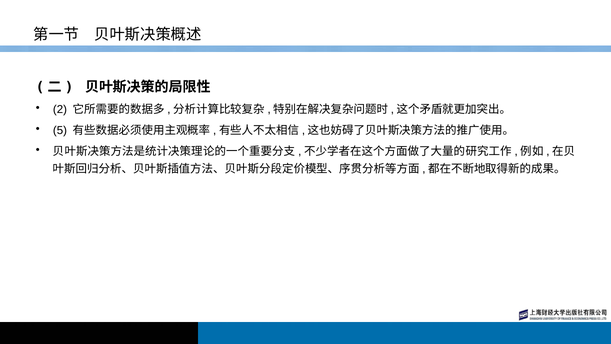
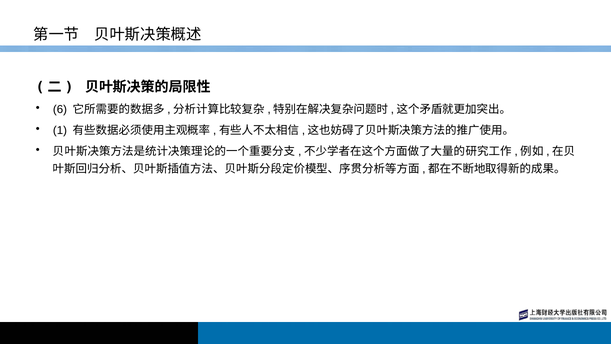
2: 2 -> 6 (60, 110)
5: 5 -> 1 (60, 131)
